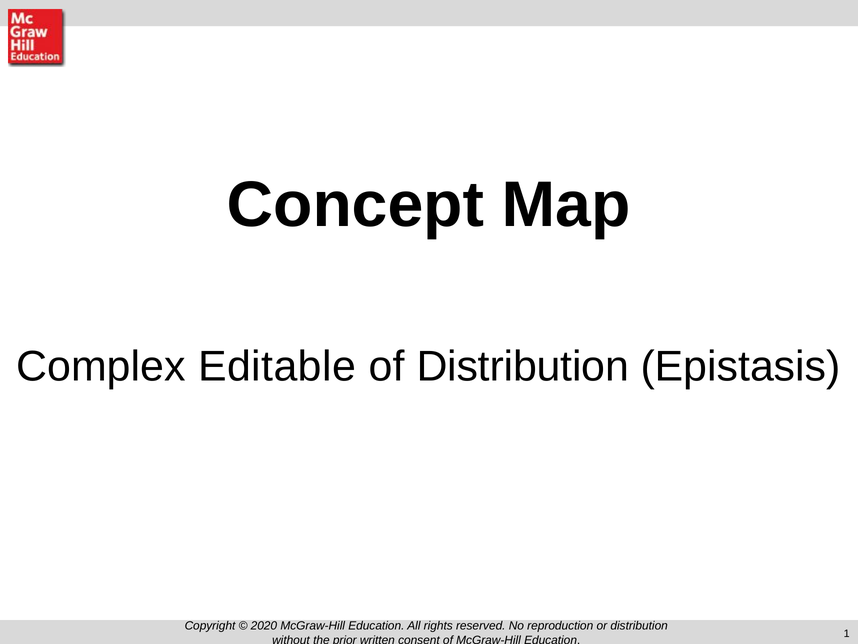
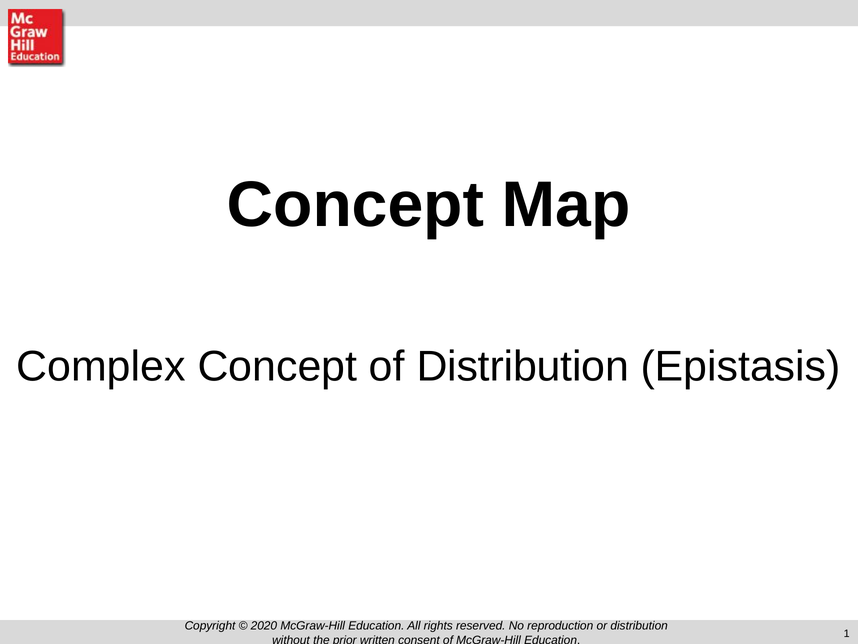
Complex Editable: Editable -> Concept (277, 366)
